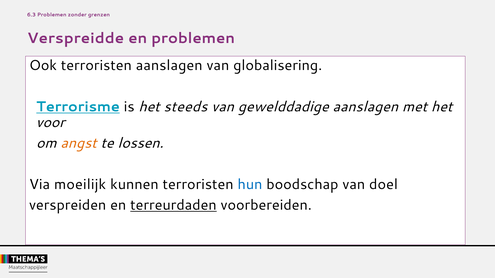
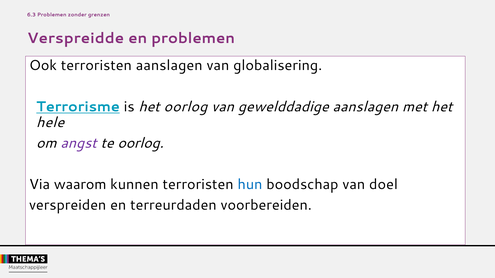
het steeds: steeds -> oorlog (186, 107)
voor: voor -> hele (50, 123)
angst colour: orange -> purple (79, 143)
te lossen: lossen -> oorlog (141, 143)
moeilijk: moeilijk -> waarom (80, 185)
terreurdaden underline: present -> none (173, 205)
